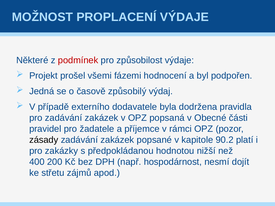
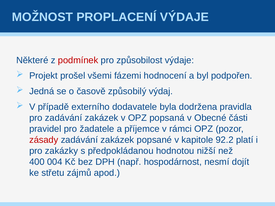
zásady colour: black -> red (44, 140)
90.2: 90.2 -> 92.2 (225, 140)
200: 200 -> 004 (55, 162)
